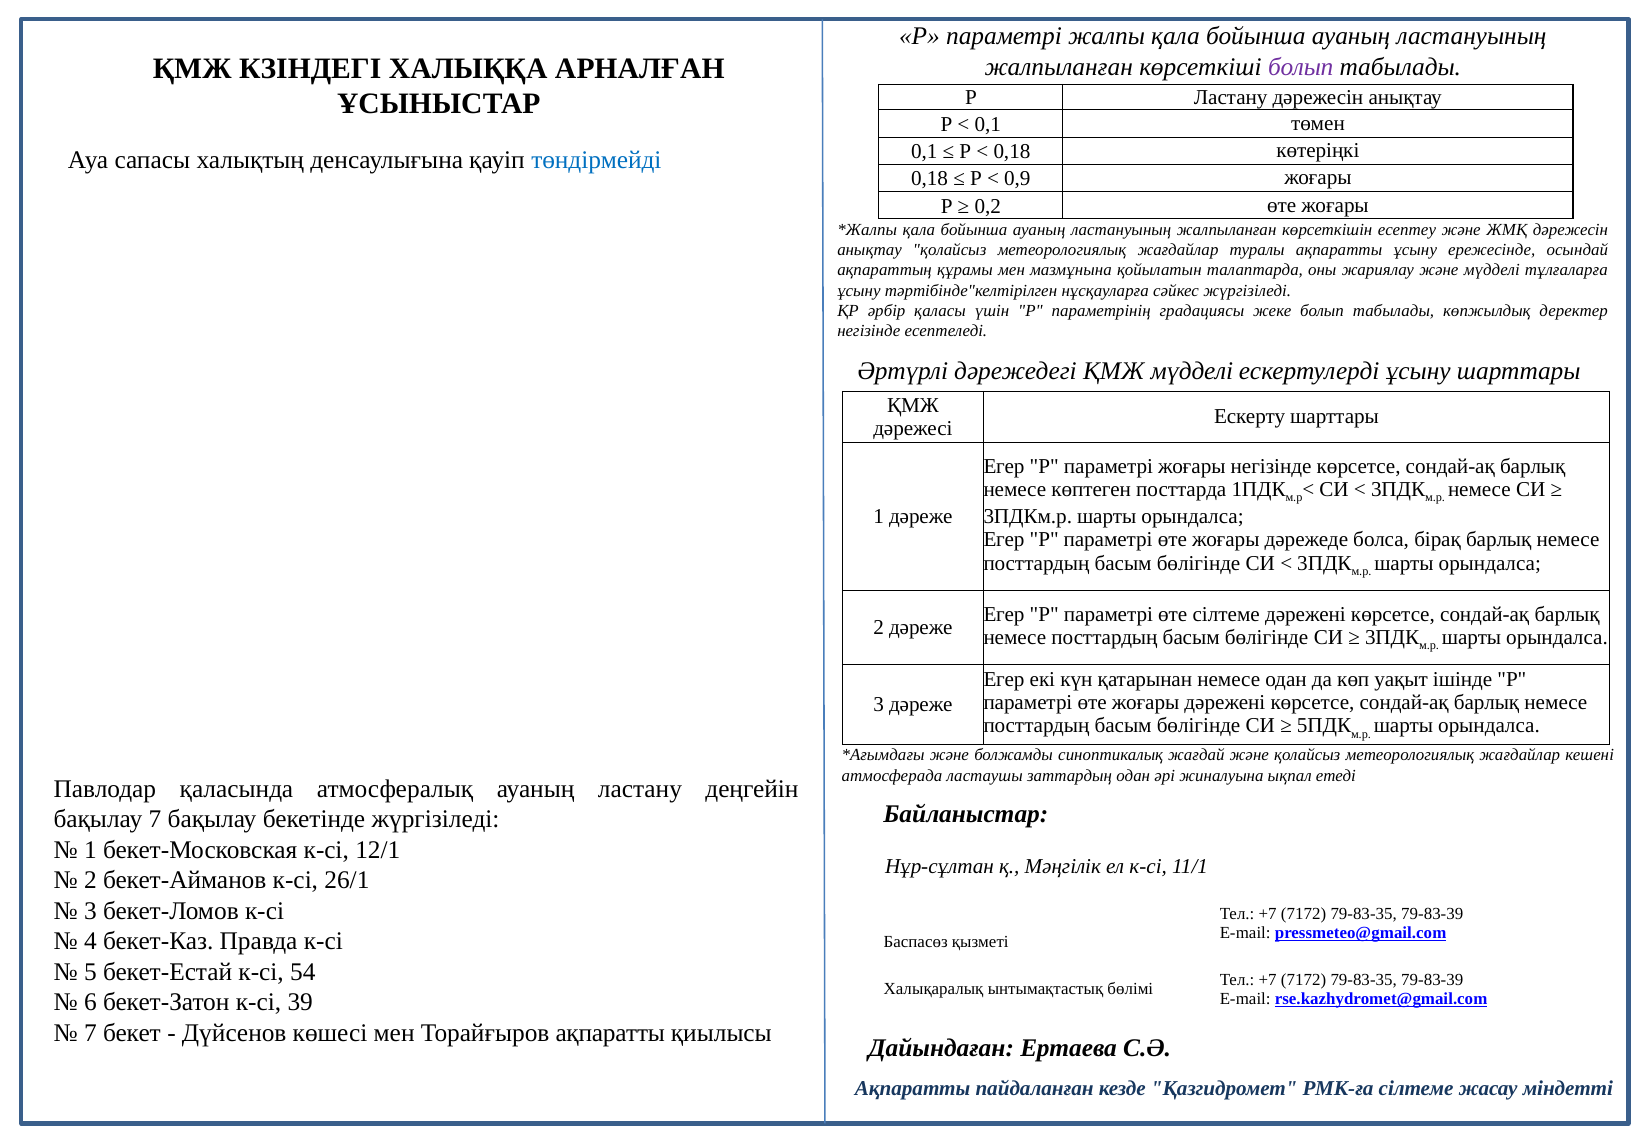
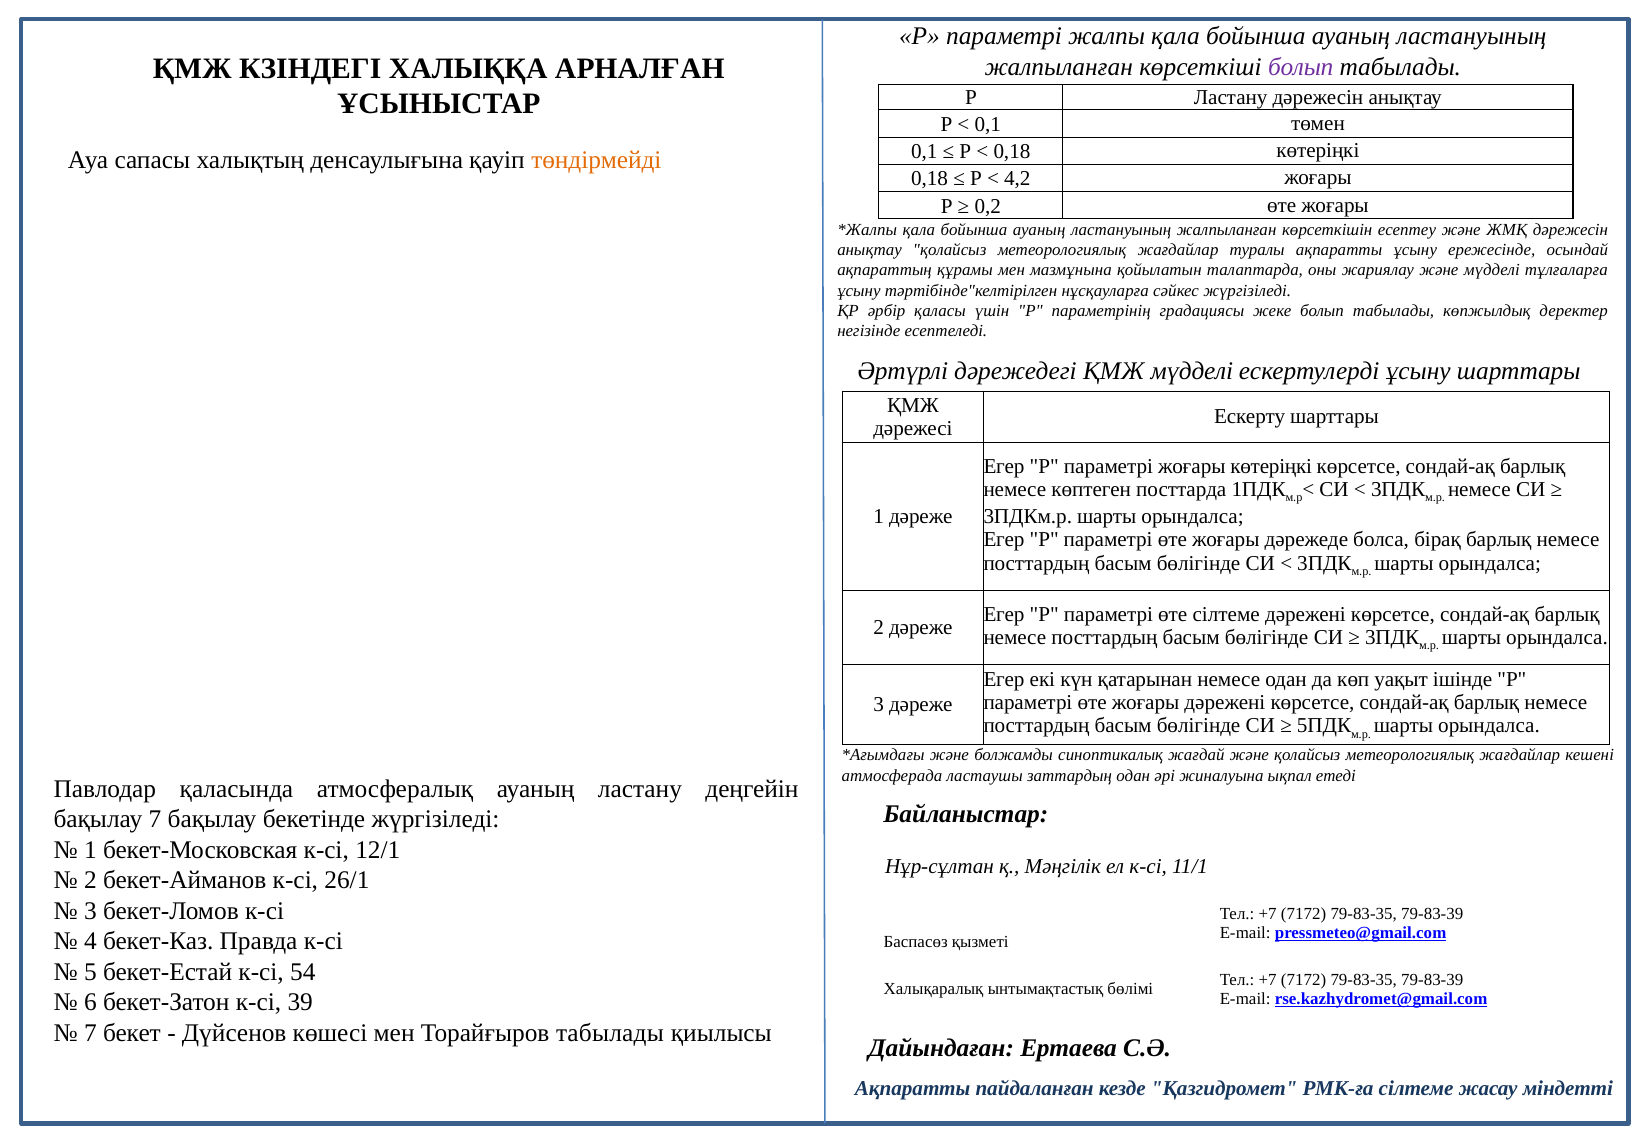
төндірмейді colour: blue -> orange (596, 160)
0,9: 0,9 -> 4,2 (1017, 179)
жоғары негізінде: негізінде -> көтеріңкі (1271, 466)
Торайғыров ақпаратты: ақпаратты -> табылады (610, 1032)
